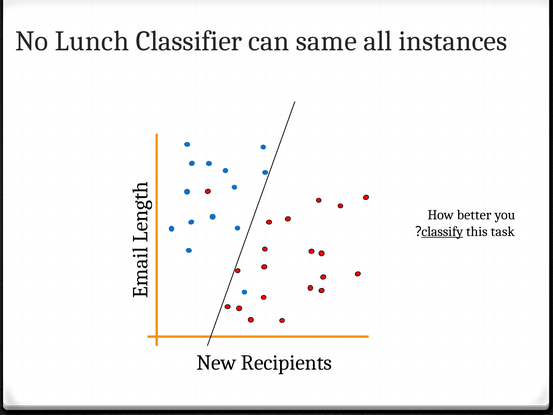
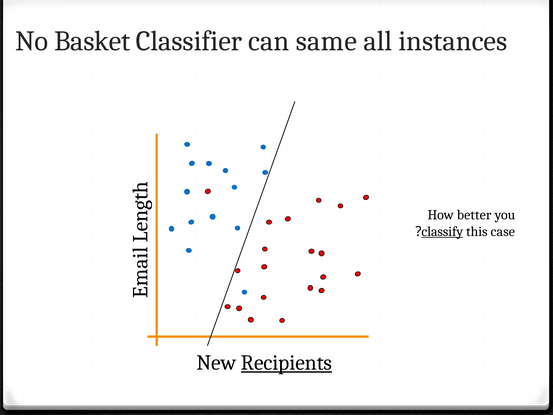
Lunch: Lunch -> Basket (92, 41)
task: task -> case (503, 231)
Recipients underline: none -> present (286, 363)
